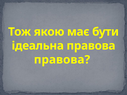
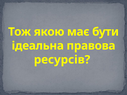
правова: правова -> ресурсів (62, 60)
